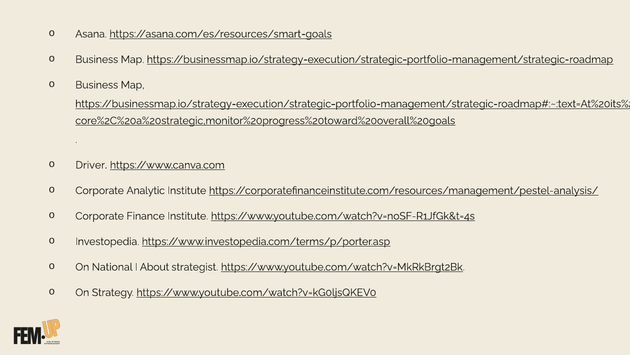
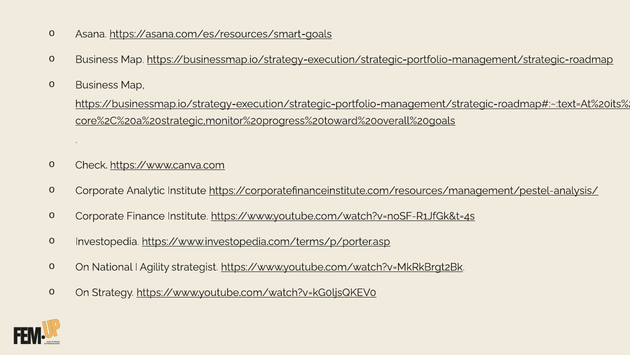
Driver: Driver -> Check (91, 165)
About: About -> Agility (155, 267)
